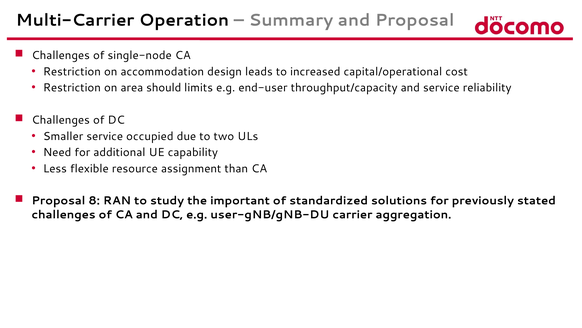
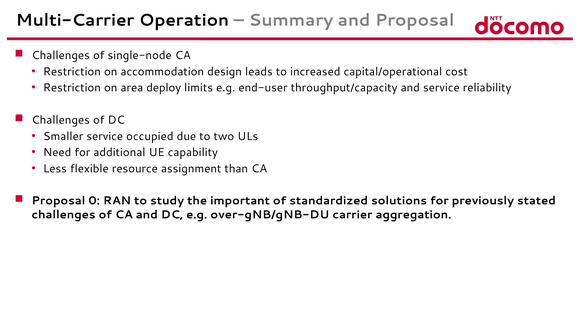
should: should -> deploy (164, 88)
8: 8 -> 0 (94, 200)
user-gNB/gNB-DU: user-gNB/gNB-DU -> over-gNB/gNB-DU (270, 214)
